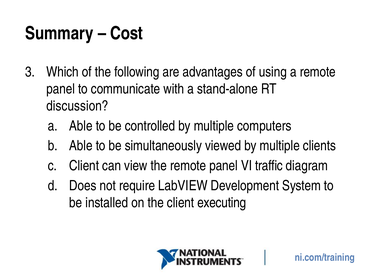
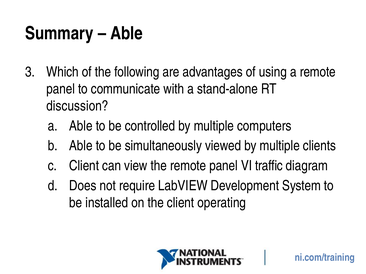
Cost: Cost -> Able (127, 33)
executing: executing -> operating (222, 203)
